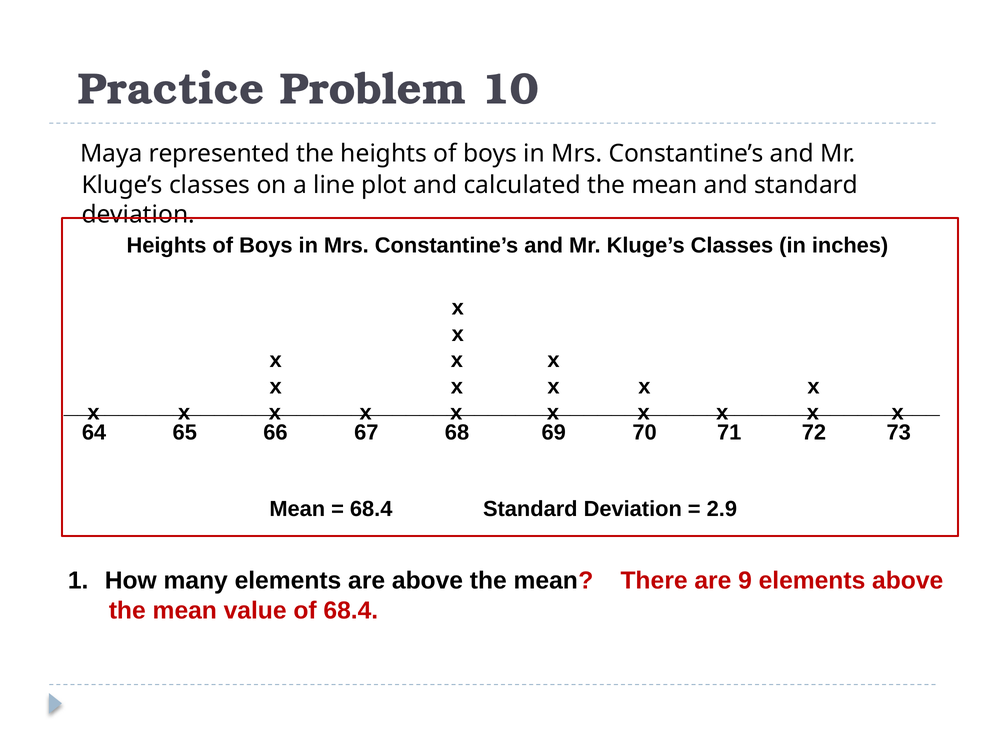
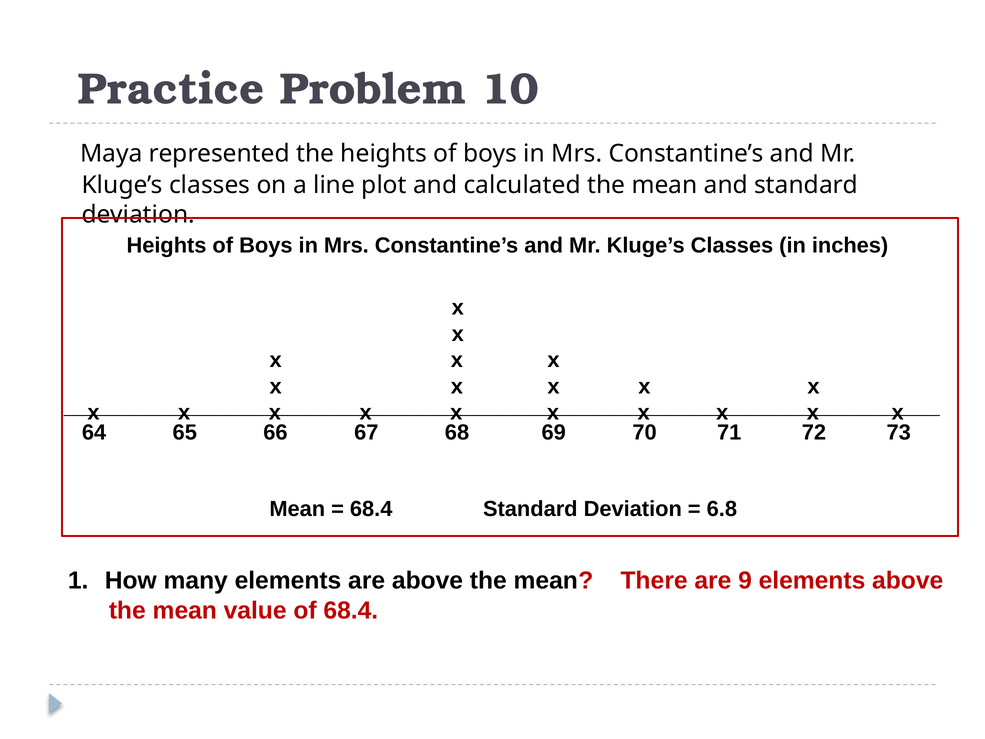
2.9: 2.9 -> 6.8 (722, 509)
